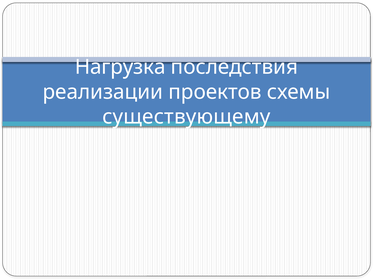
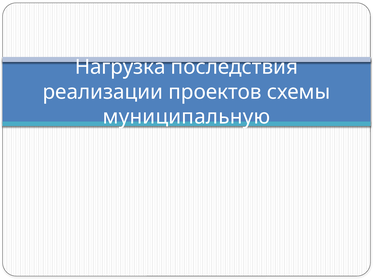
существующему: существующему -> муниципальную (186, 117)
